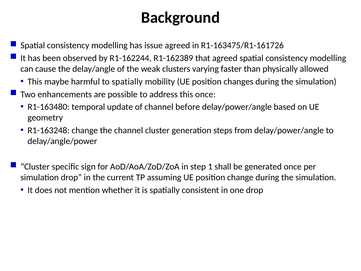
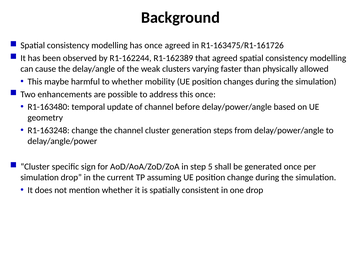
has issue: issue -> once (153, 45)
to spatially: spatially -> whether (127, 82)
1: 1 -> 5 (210, 166)
